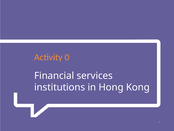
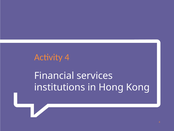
Activity 0: 0 -> 4 (67, 57)
